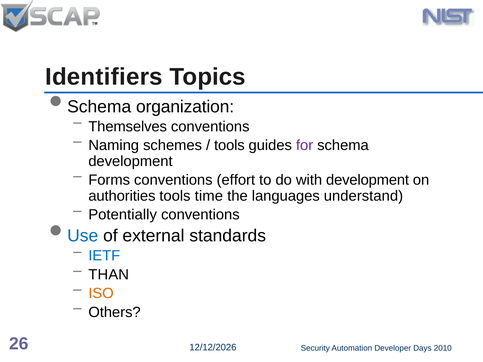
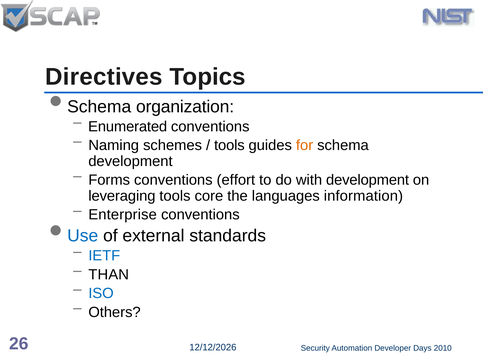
Identifiers: Identifiers -> Directives (104, 77)
Themselves: Themselves -> Enumerated (128, 127)
for colour: purple -> orange (305, 145)
authorities: authorities -> leveraging (122, 196)
time: time -> core (209, 196)
understand: understand -> information (363, 196)
Potentially: Potentially -> Enterprise (123, 215)
ISO colour: orange -> blue (101, 294)
